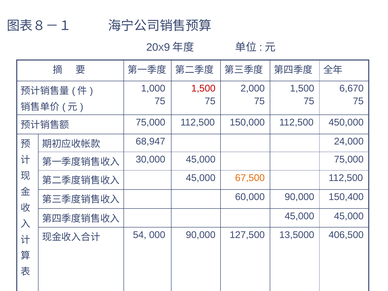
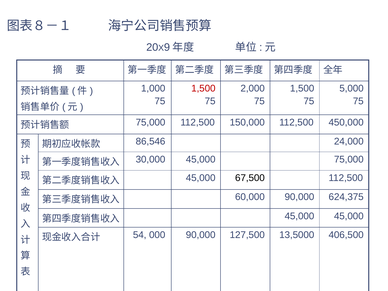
6,670: 6,670 -> 5,000 (352, 88)
68,947: 68,947 -> 86,546 (151, 141)
67,500 colour: orange -> black (250, 178)
150,400: 150,400 -> 624,375 (346, 197)
